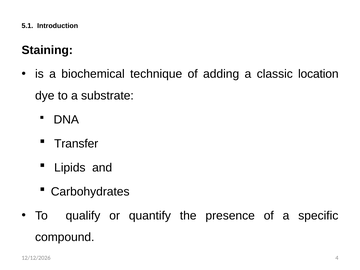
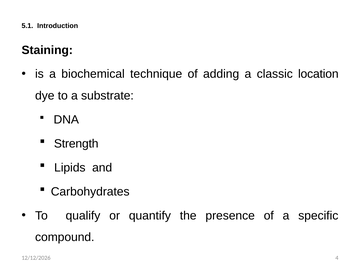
Transfer: Transfer -> Strength (76, 144)
